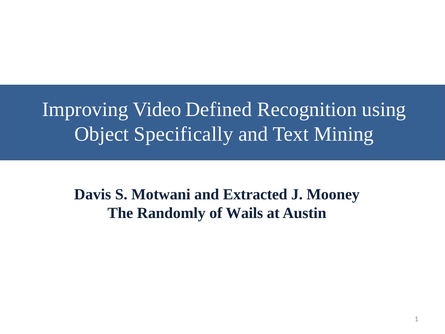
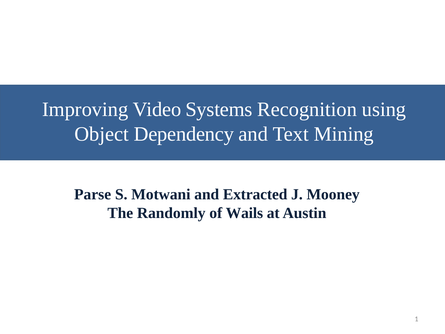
Defined: Defined -> Systems (219, 109)
Specifically: Specifically -> Dependency (184, 134)
Davis: Davis -> Parse (93, 194)
